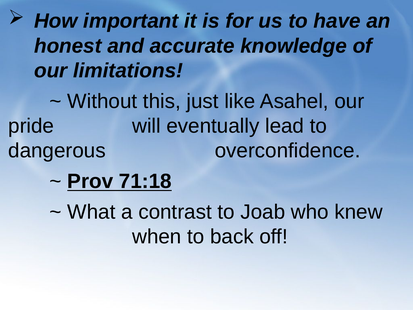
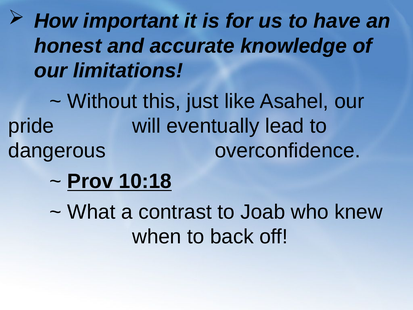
71:18: 71:18 -> 10:18 (145, 181)
